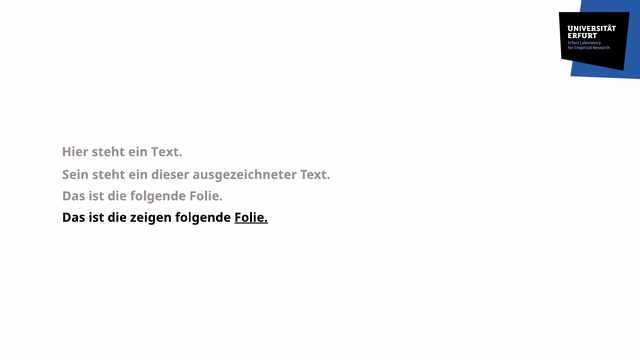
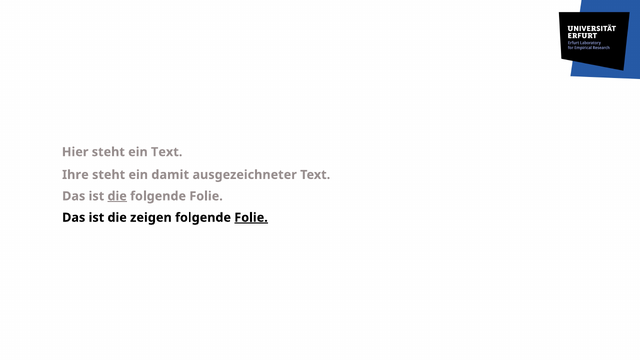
Sein: Sein -> Ihre (75, 175)
dieser: dieser -> damit (170, 175)
die underline: none -> present (117, 196)
